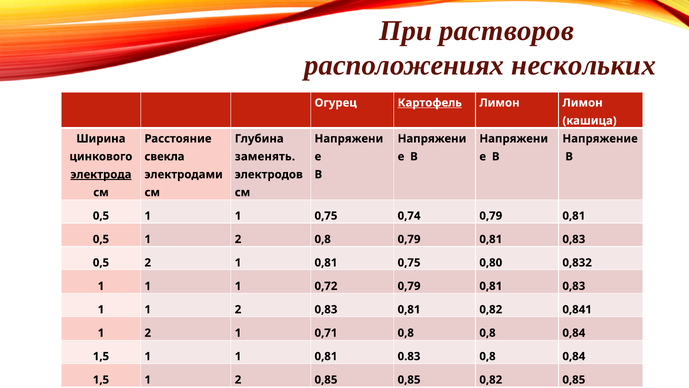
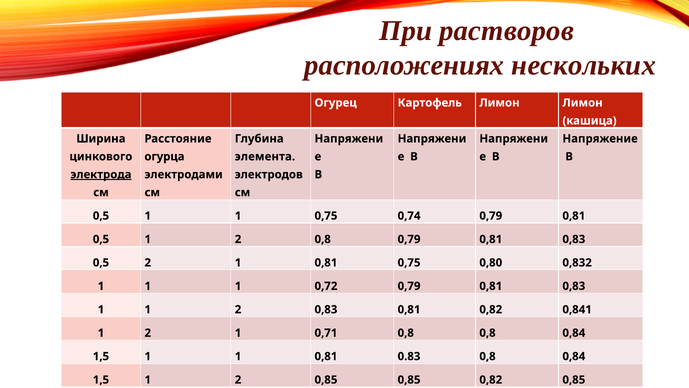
Картофель underline: present -> none (430, 103)
свекла: свекла -> огурца (164, 156)
заменять: заменять -> элемента (265, 156)
